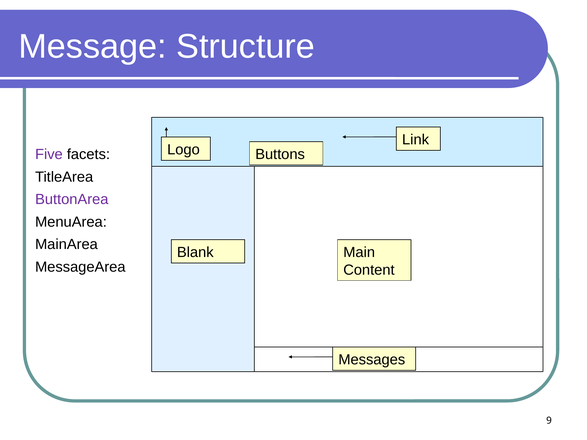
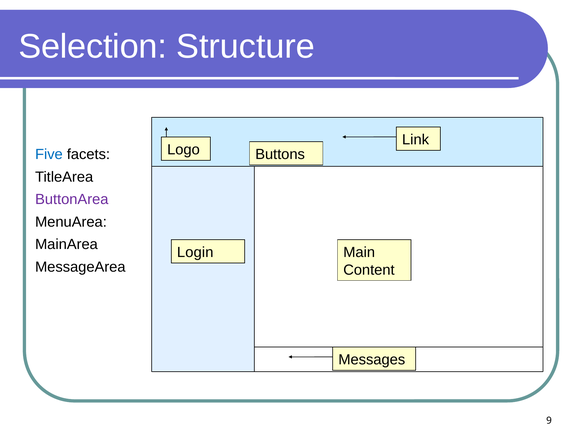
Message: Message -> Selection (93, 46)
Five colour: purple -> blue (49, 155)
Blank: Blank -> Login (195, 252)
